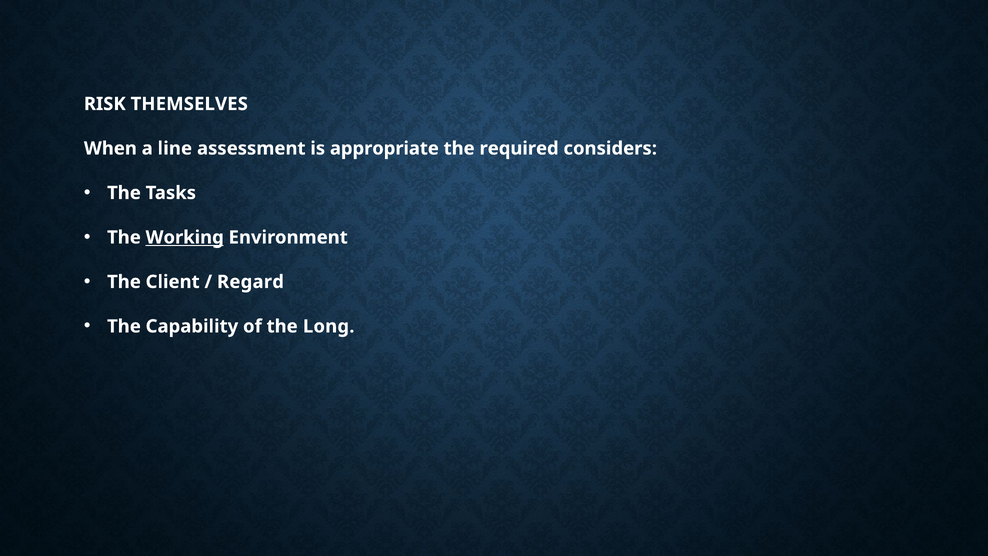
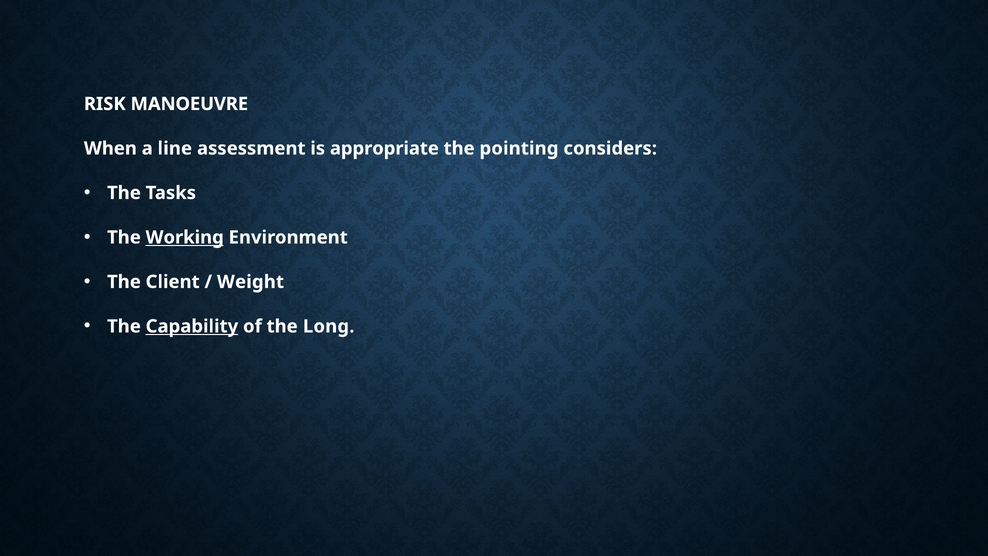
THEMSELVES: THEMSELVES -> MANOEUVRE (189, 104)
required: required -> pointing (519, 148)
Regard: Regard -> Weight (250, 282)
Capability underline: none -> present (192, 326)
